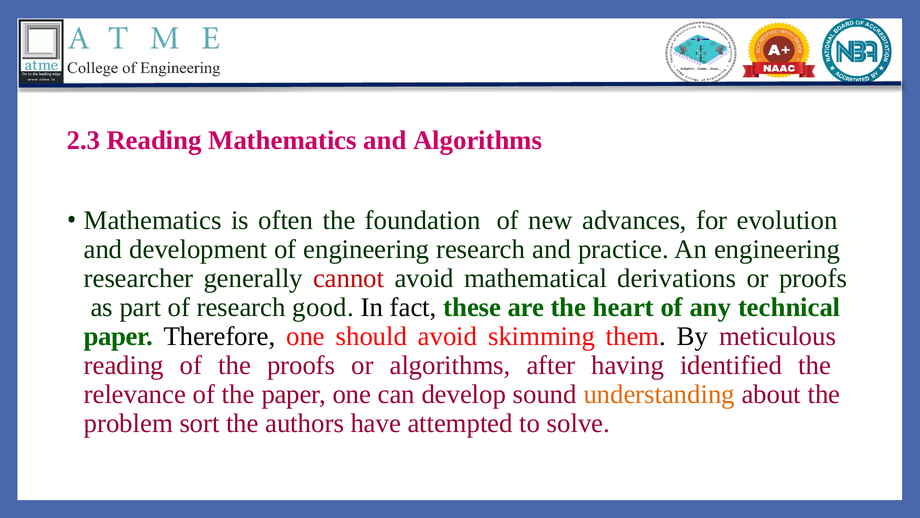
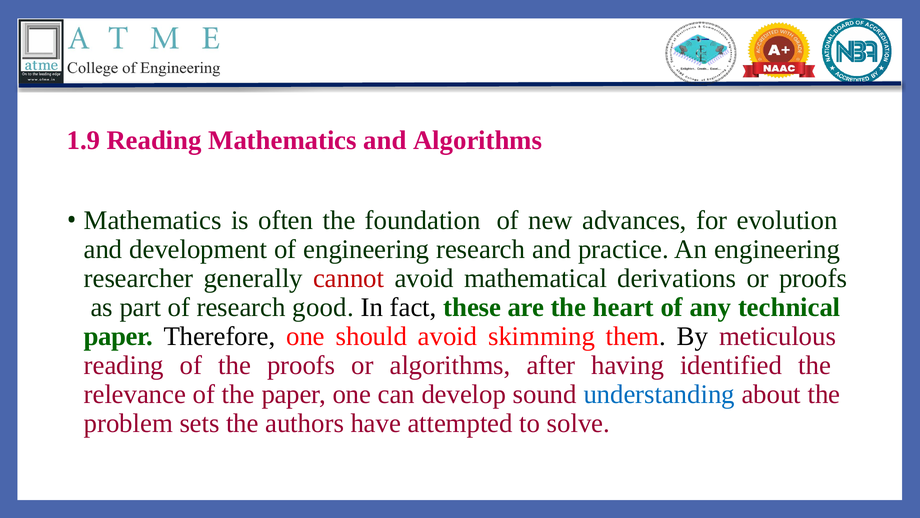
2.3: 2.3 -> 1.9 (83, 140)
understanding colour: orange -> blue (659, 394)
sort: sort -> sets (199, 423)
